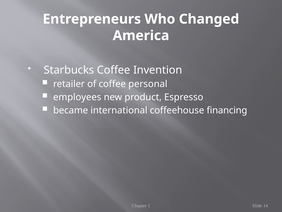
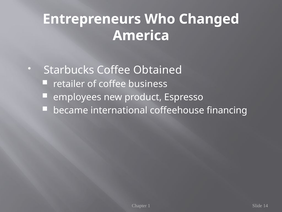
Invention: Invention -> Obtained (158, 70)
personal: personal -> business (148, 84)
